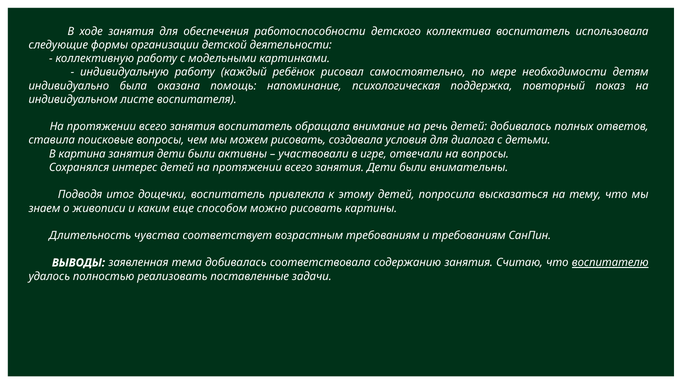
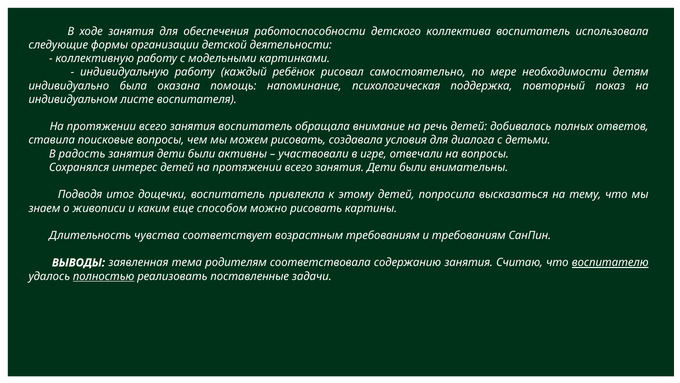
картина: картина -> радость (82, 154)
тема добивалась: добивалась -> родителям (236, 262)
полностью underline: none -> present (104, 276)
